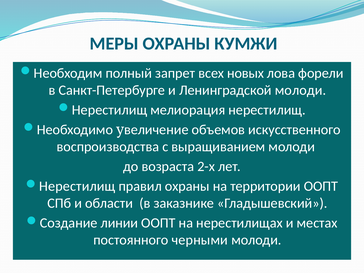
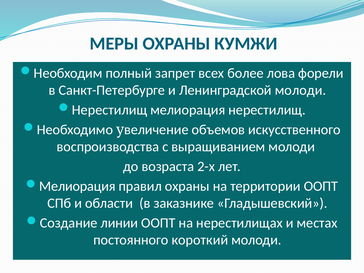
новых: новых -> более (245, 73)
Нерестилищ: Нерестилищ -> Мелиорация (77, 186)
черными: черными -> короткий (200, 240)
